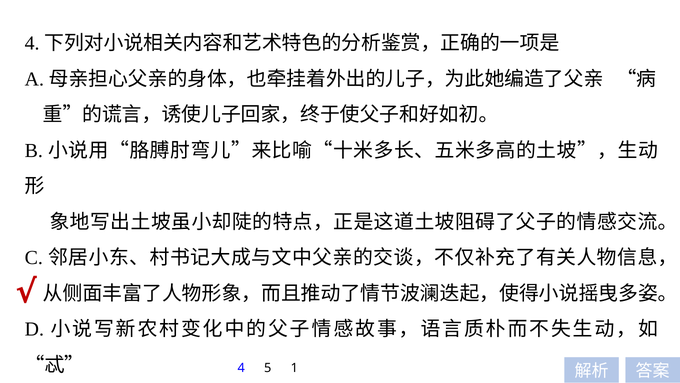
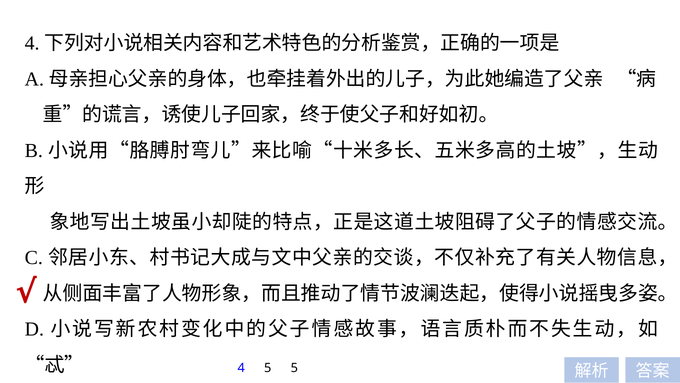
5 1: 1 -> 5 (294, 368)
